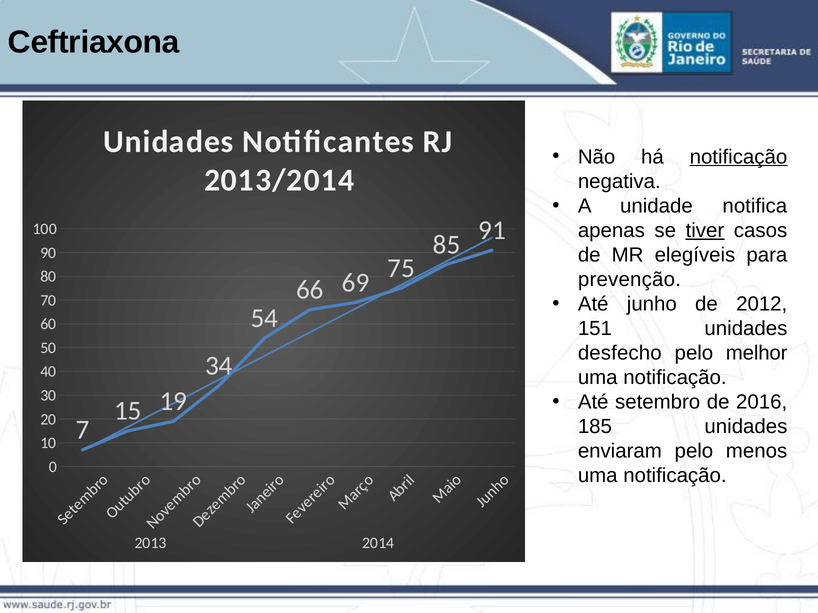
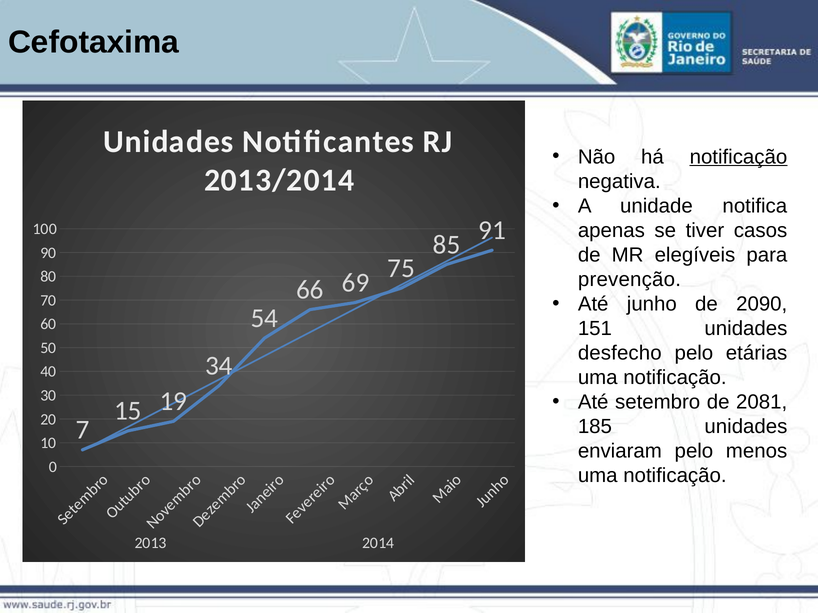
Ceftriaxona: Ceftriaxona -> Cefotaxima (94, 42)
tiver underline: present -> none (705, 231)
2012: 2012 -> 2090 (762, 304)
melhor: melhor -> etárias (757, 353)
2016: 2016 -> 2081 (762, 402)
